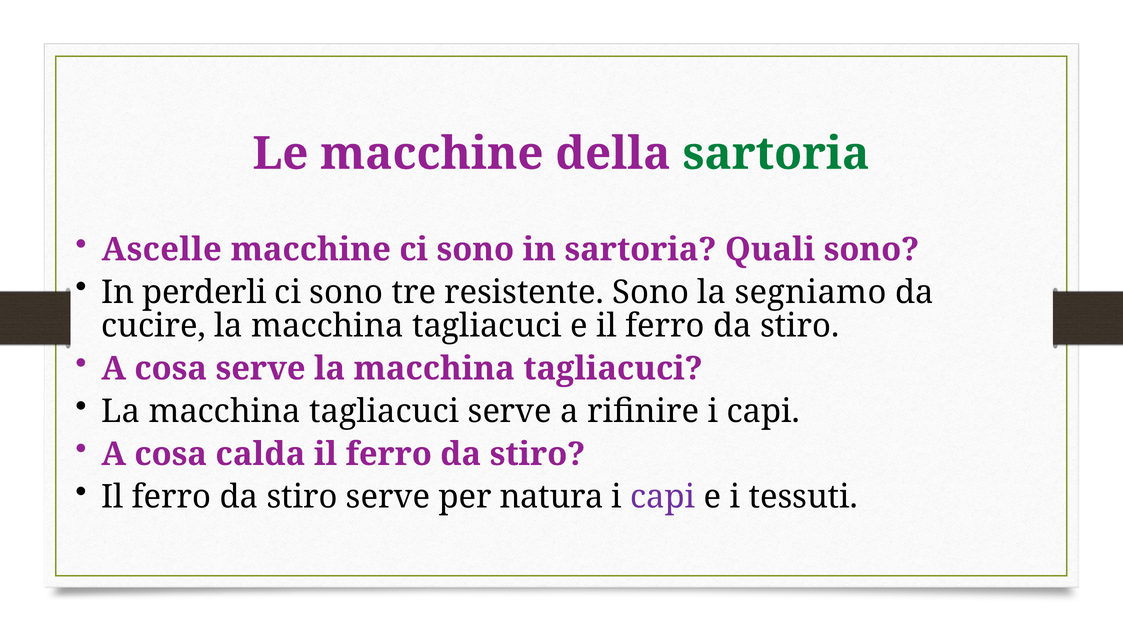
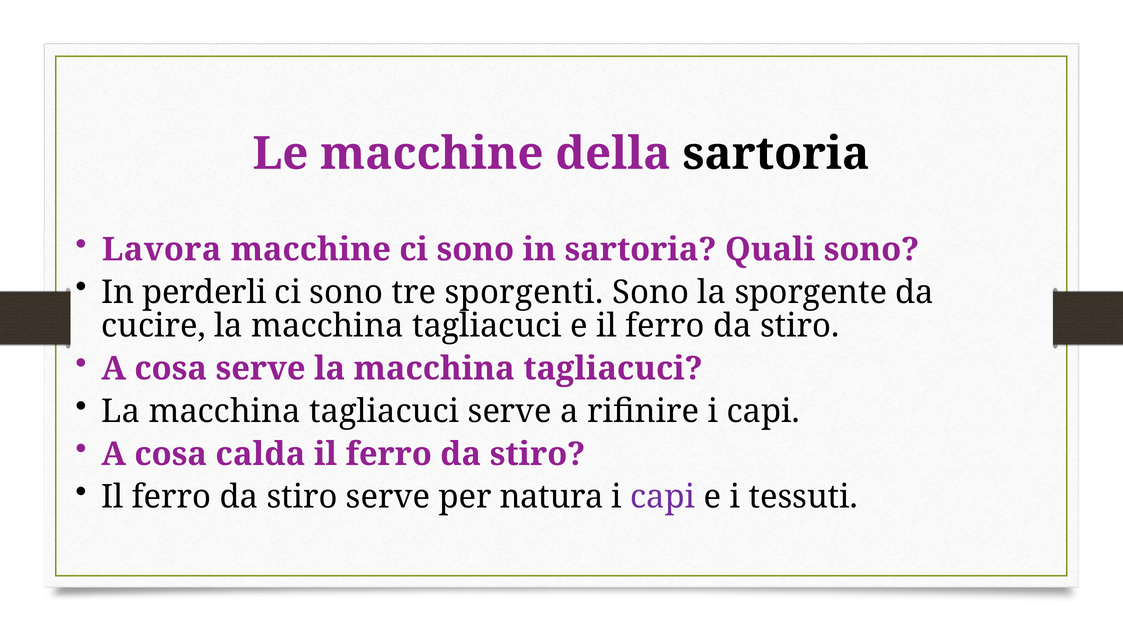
sartoria colour: green -> black (776, 154)
Ascelle: Ascelle -> Lavora (162, 249)
resistente: resistente -> sporgenti (524, 292)
segniamo: segniamo -> sporgente (811, 292)
